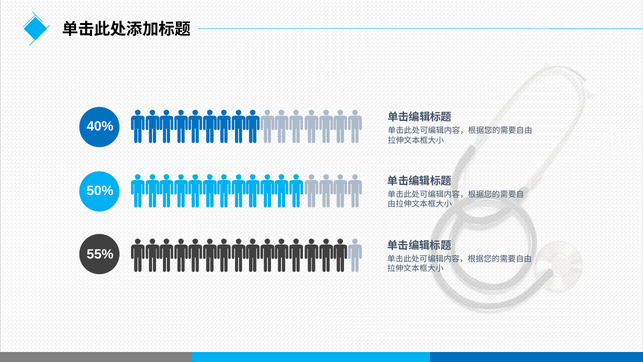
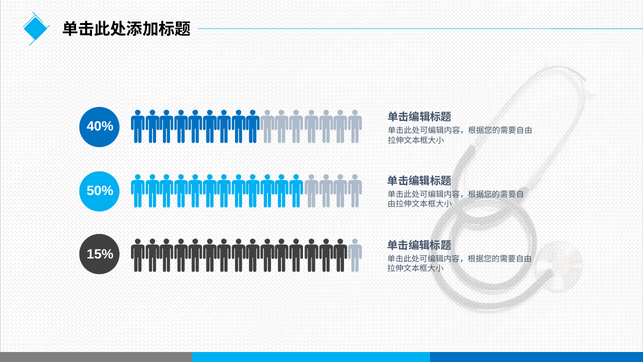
55%: 55% -> 15% (100, 254)
